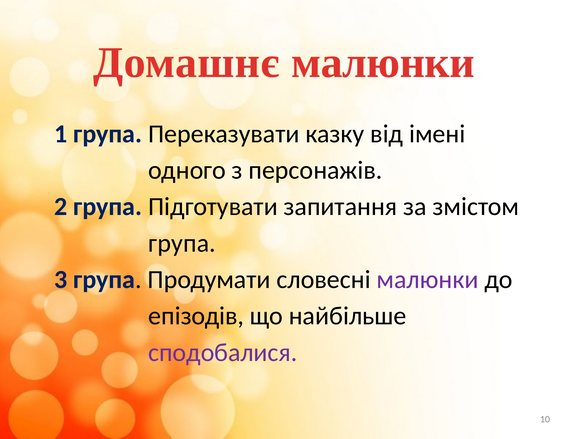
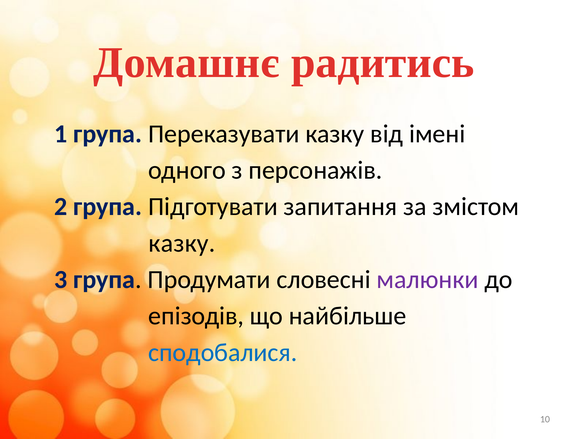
Домашнє малюнки: малюнки -> радитись (383, 63)
група: група -> казку (182, 243)
сподобалися colour: purple -> blue (223, 352)
